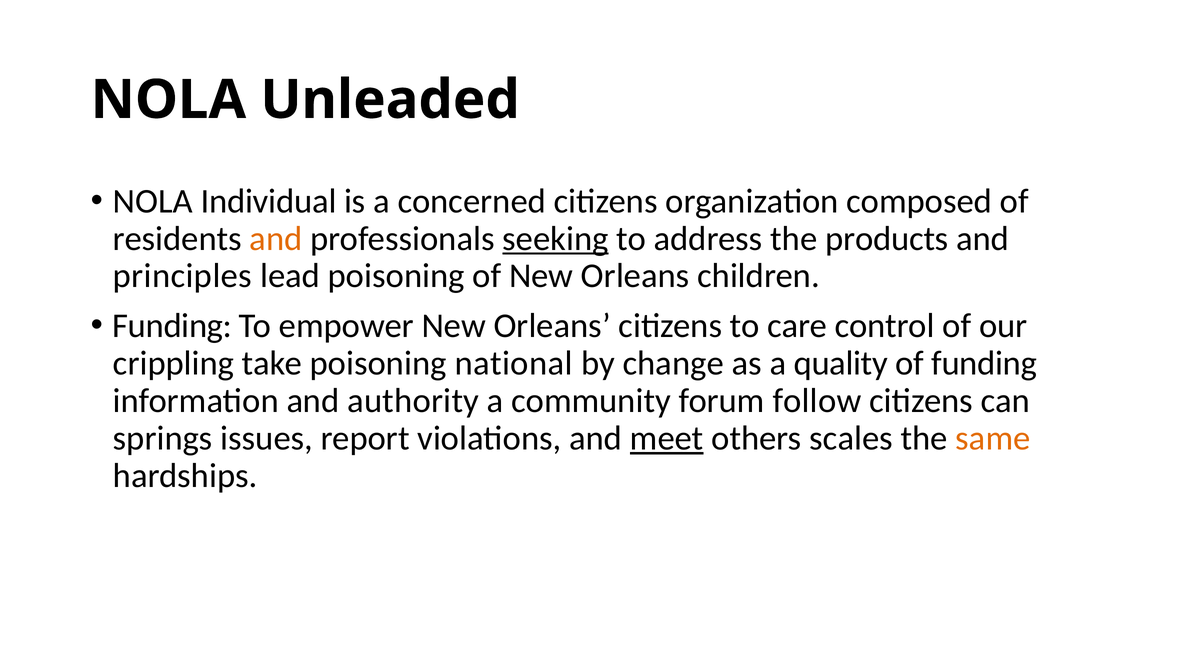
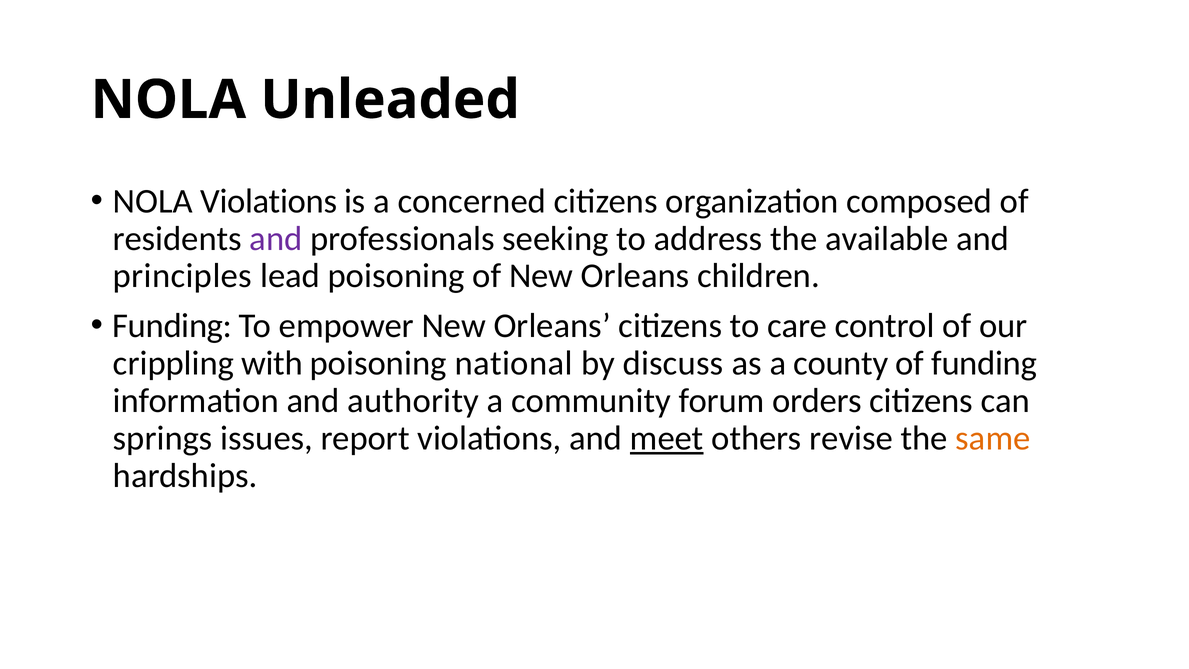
NOLA Individual: Individual -> Violations (269, 201)
and colour: orange -> purple (276, 238)
seeking underline: present -> none (555, 238)
products: products -> available (887, 238)
take: take -> with (272, 363)
change: change -> discuss (673, 363)
quality: quality -> county (841, 363)
follow: follow -> orders (817, 401)
scales: scales -> revise (851, 438)
